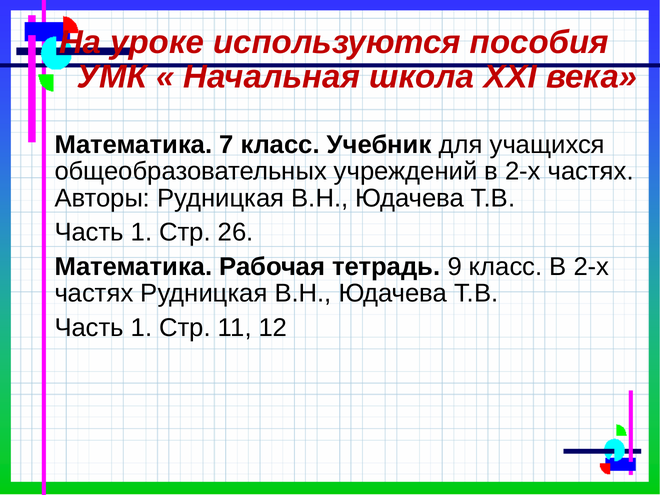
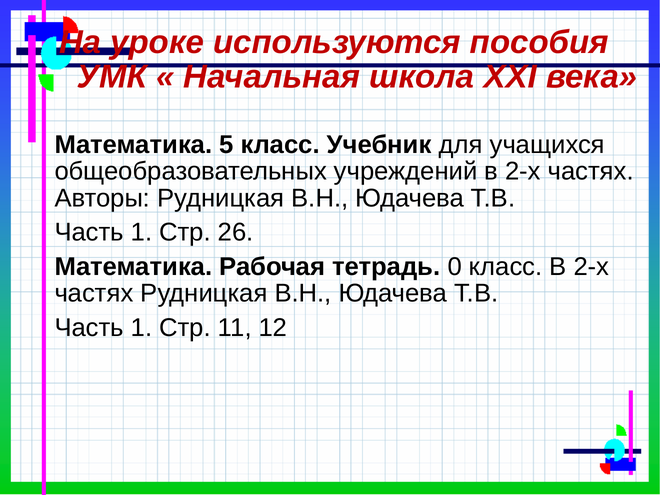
7: 7 -> 5 (226, 145)
9: 9 -> 0 (455, 267)
